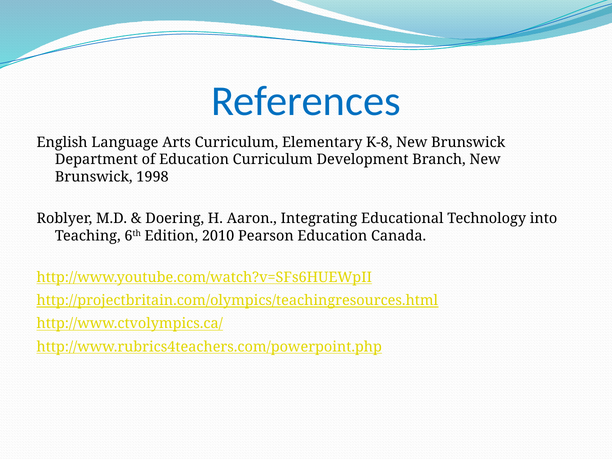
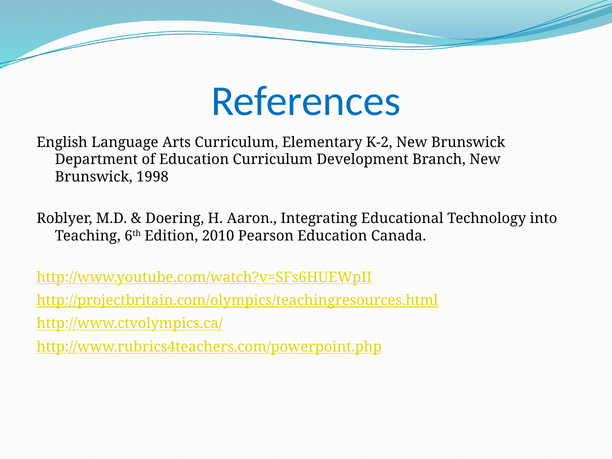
K-8: K-8 -> K-2 (379, 142)
